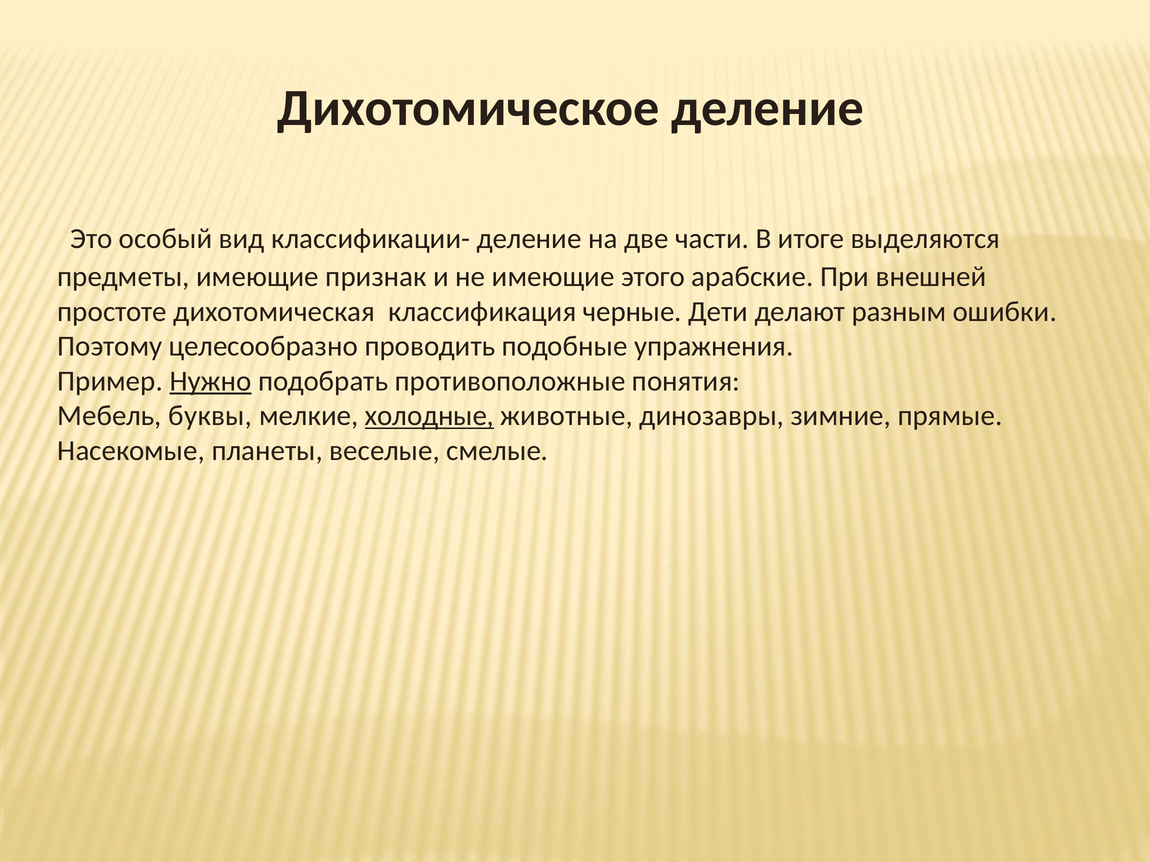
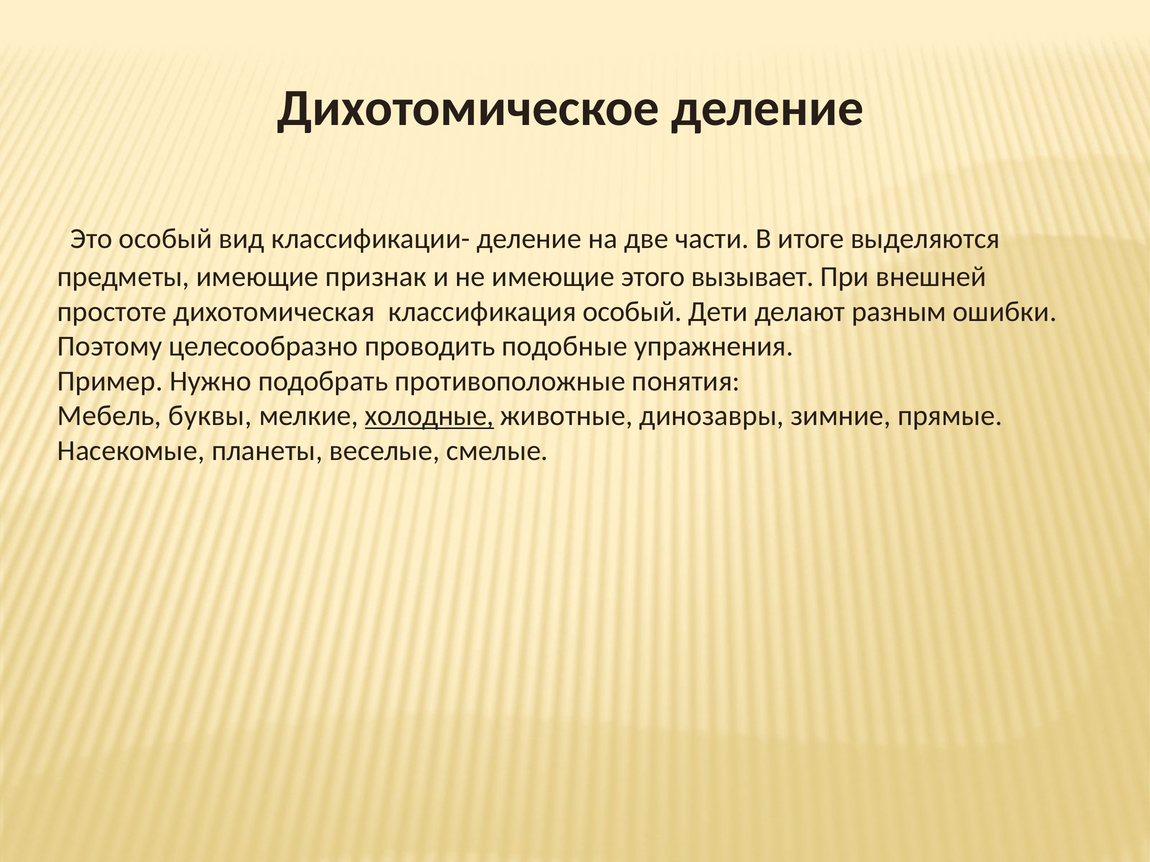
арабские: арабские -> вызывает (753, 277)
классификация черные: черные -> особый (632, 312)
Нужно underline: present -> none (211, 381)
